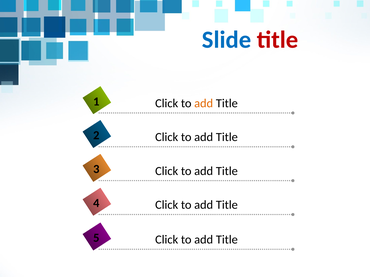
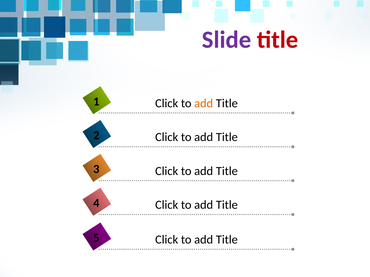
Slide colour: blue -> purple (227, 40)
